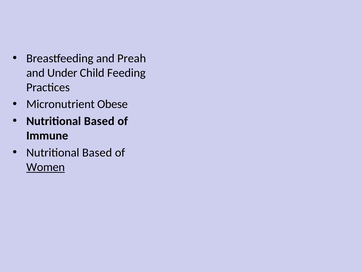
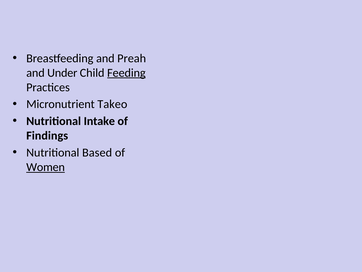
Feeding underline: none -> present (126, 73)
Obese: Obese -> Takeo (112, 104)
Based: Based -> Intake (99, 121)
Immune: Immune -> Findings (47, 135)
